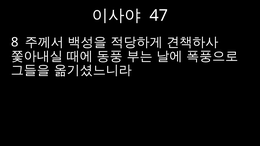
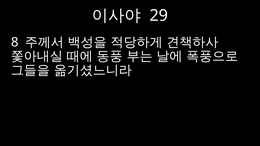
47: 47 -> 29 (159, 16)
